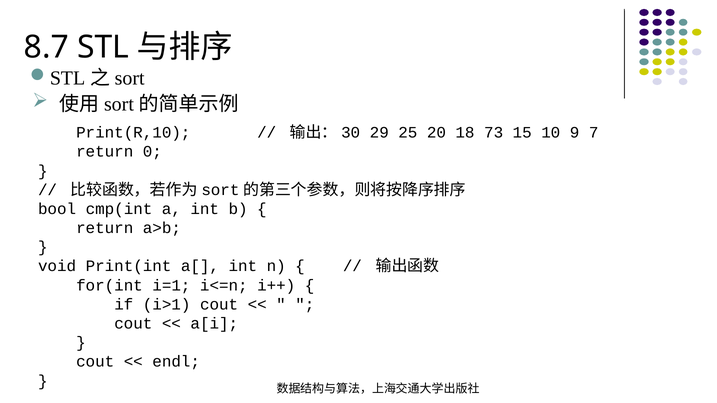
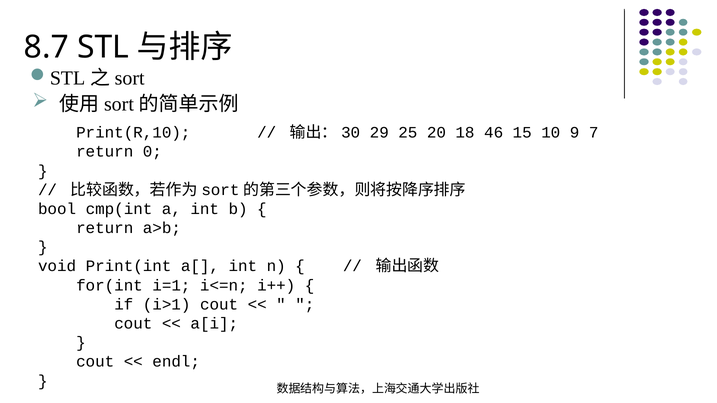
73: 73 -> 46 (494, 133)
